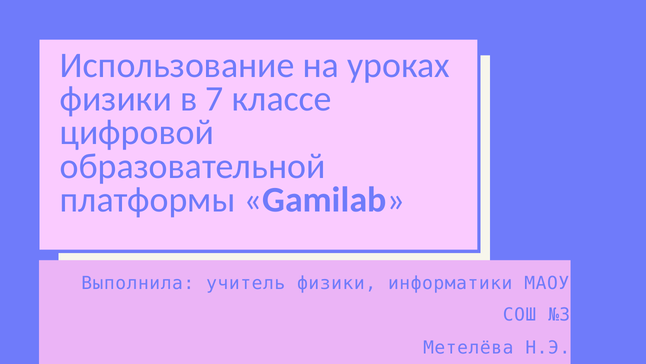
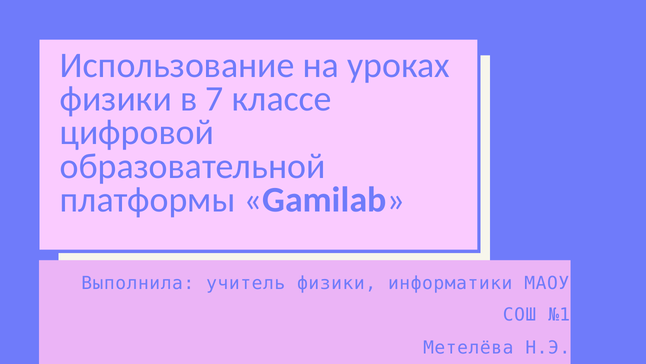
№3: №3 -> №1 (559, 315)
